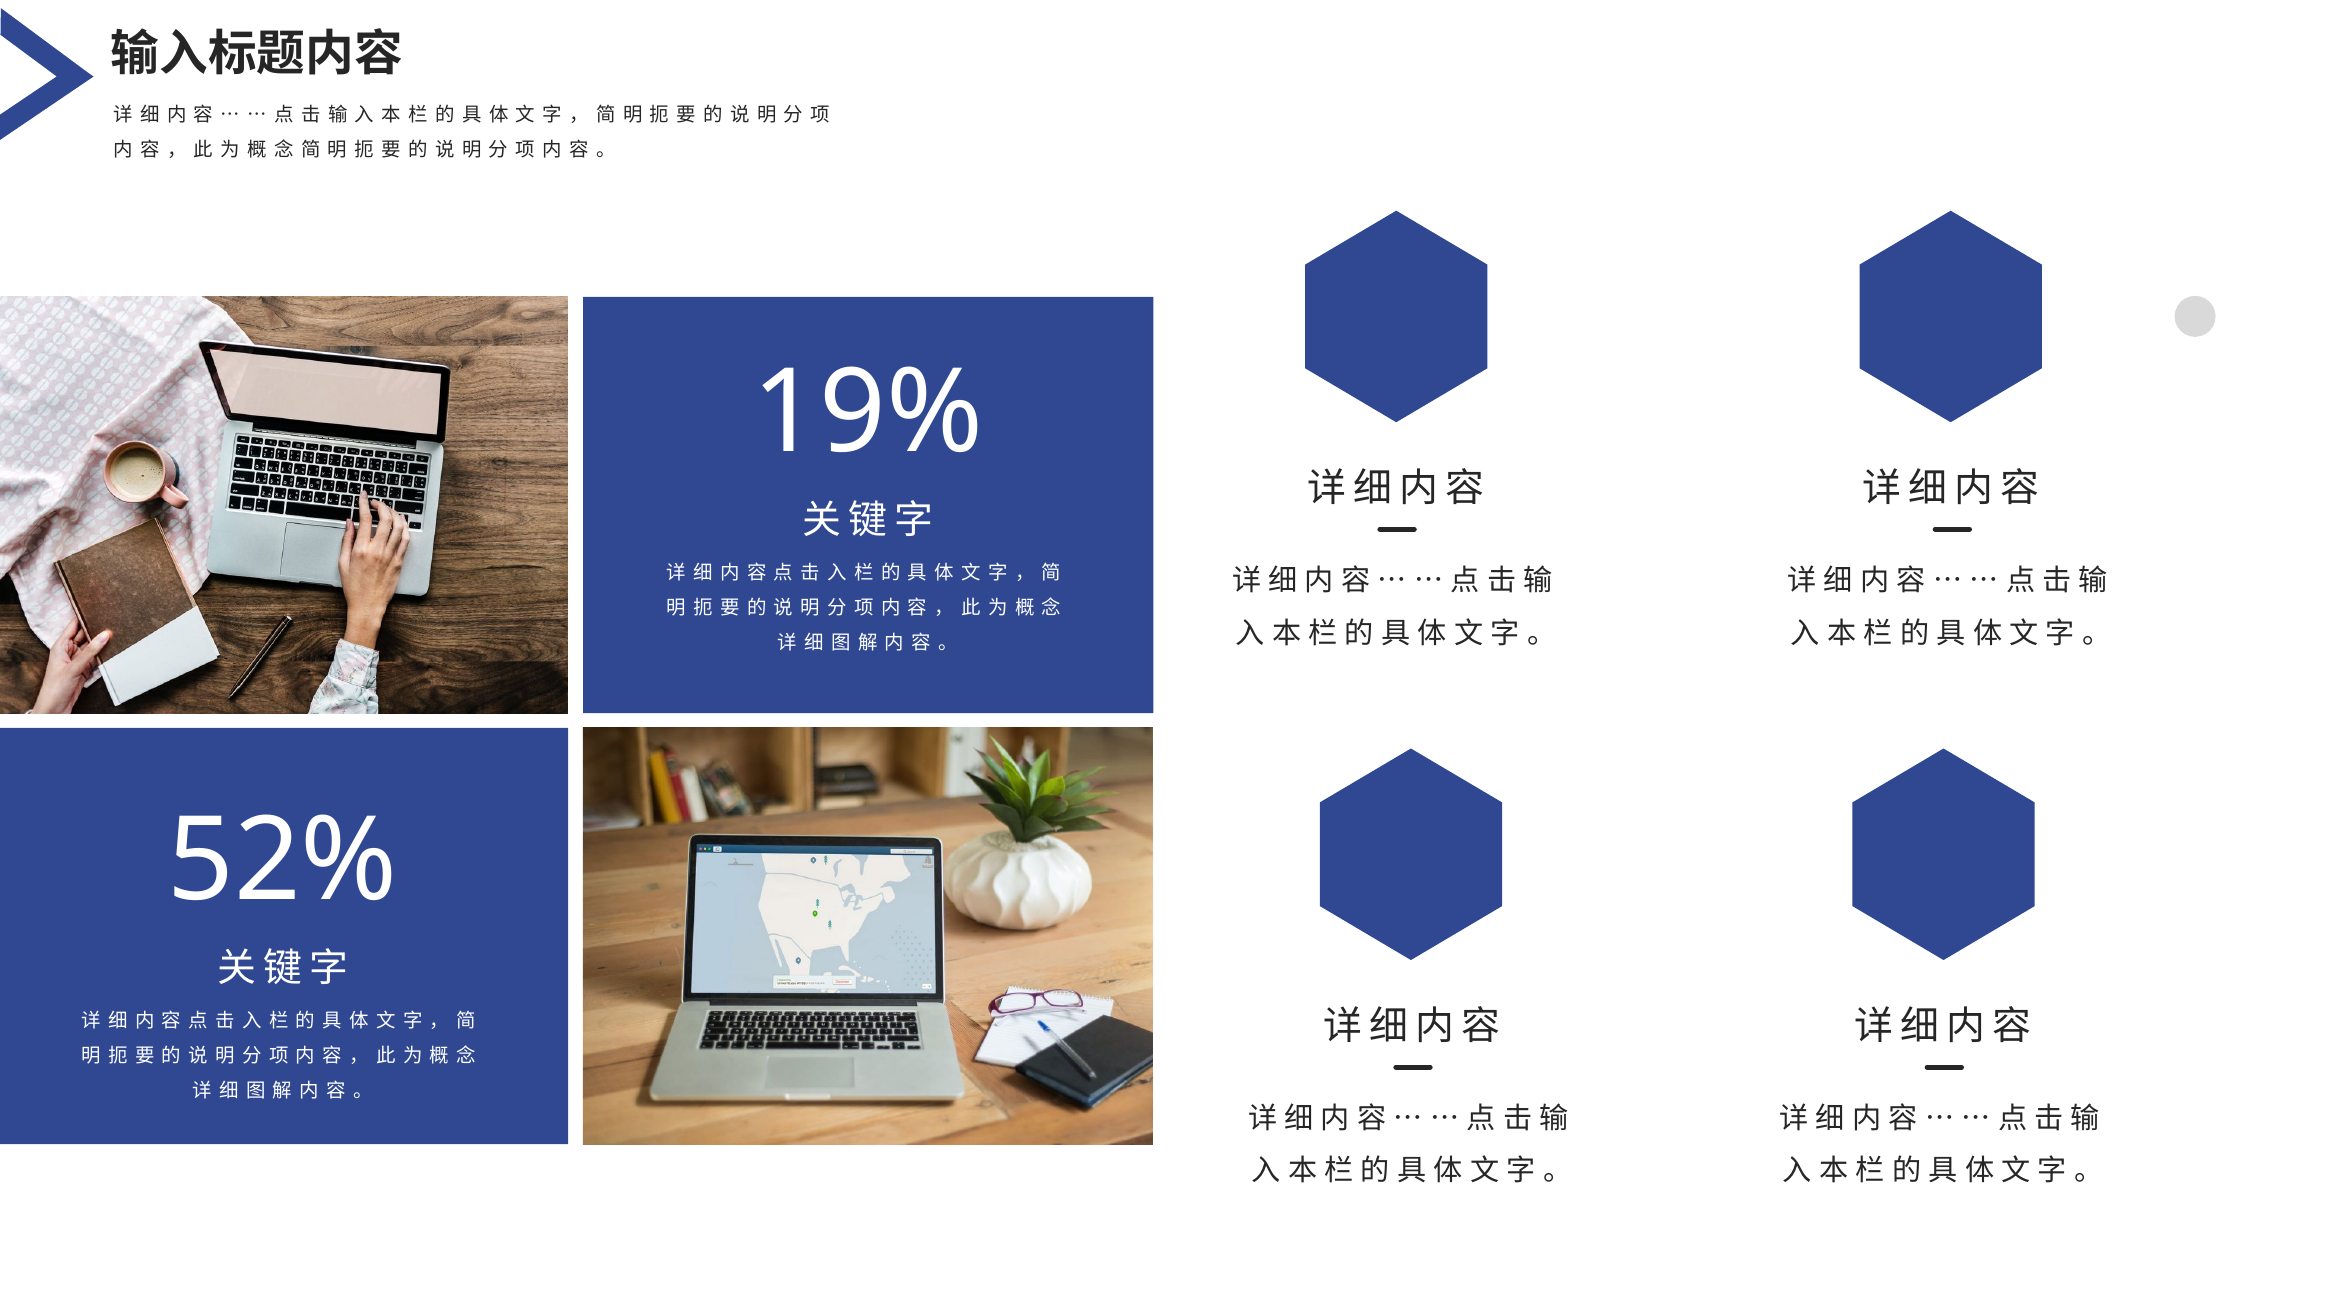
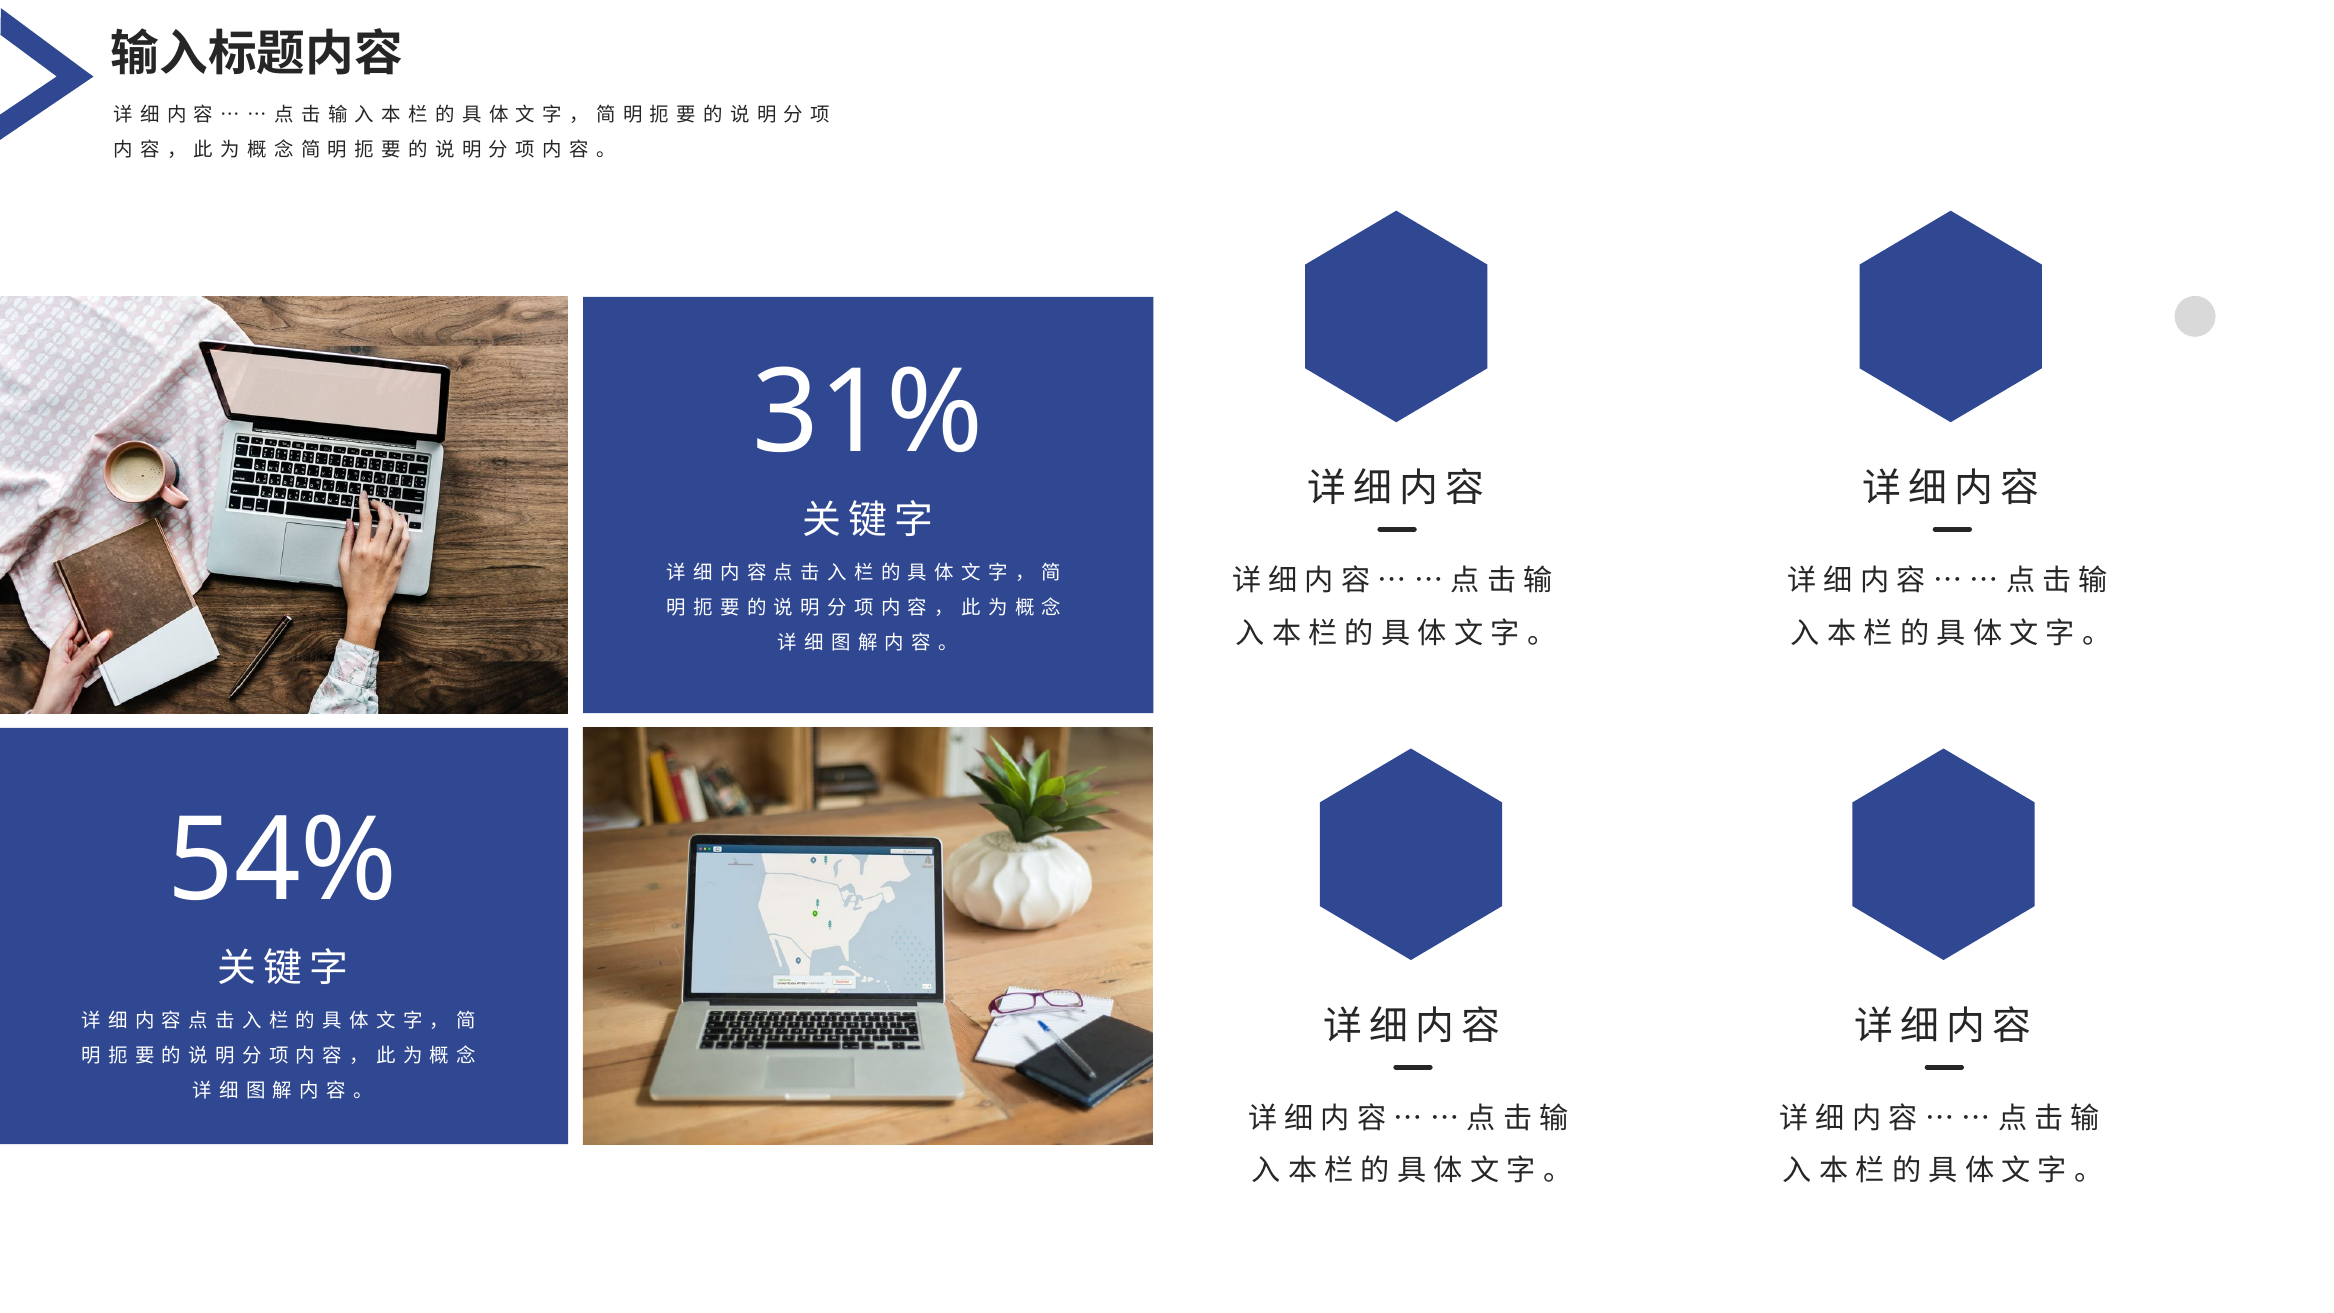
19%: 19% -> 31% (868, 413)
52%: 52% -> 54% (283, 861)
